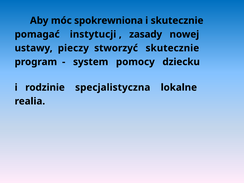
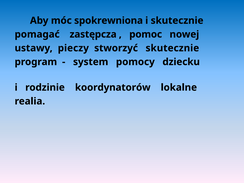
instytucji: instytucji -> zastępcza (93, 34)
zasady: zasady -> pomoc (146, 34)
specjalistyczna: specjalistyczna -> koordynatorów (113, 87)
